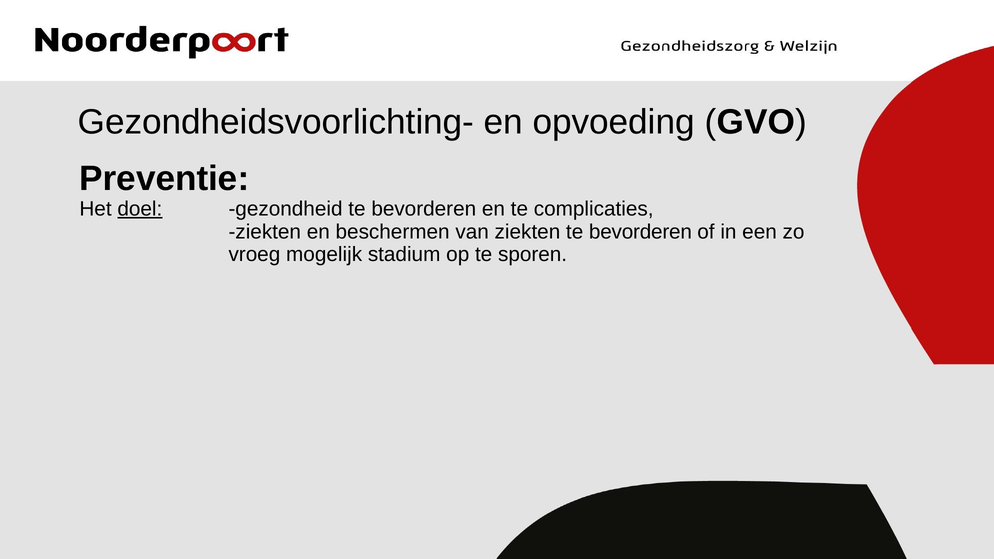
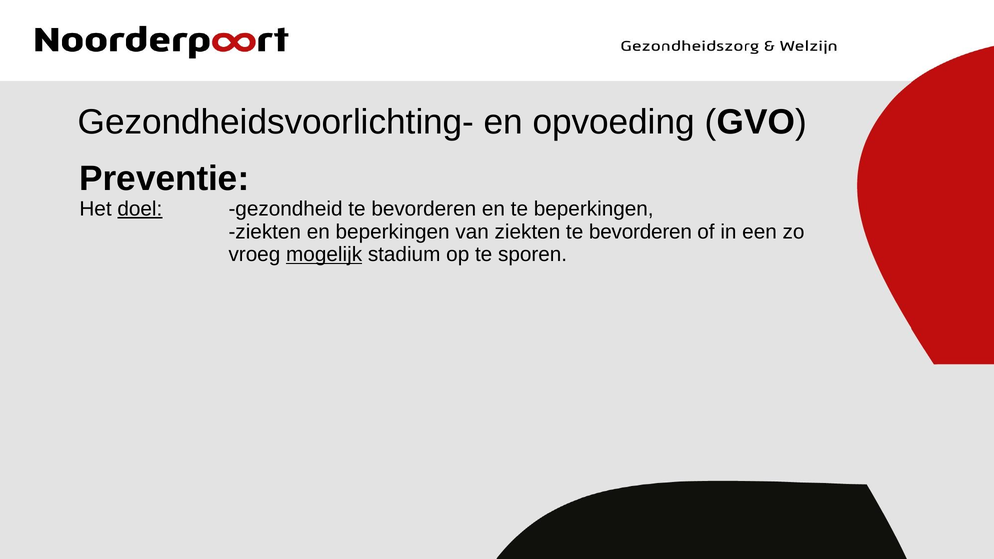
te complicaties: complicaties -> beperkingen (594, 209)
en beschermen: beschermen -> beperkingen (393, 232)
mogelijk underline: none -> present (324, 255)
